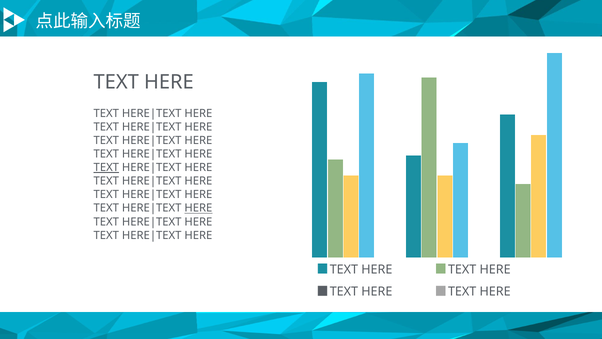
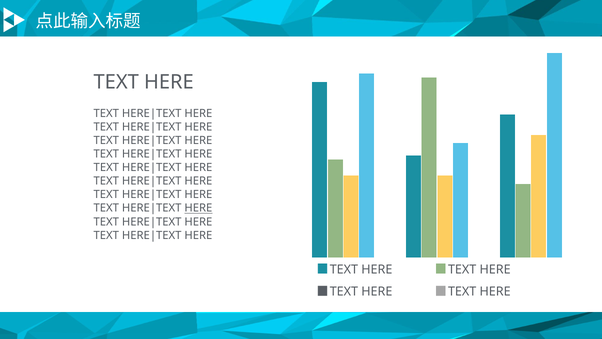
TEXT underline: present -> none (106, 167)
